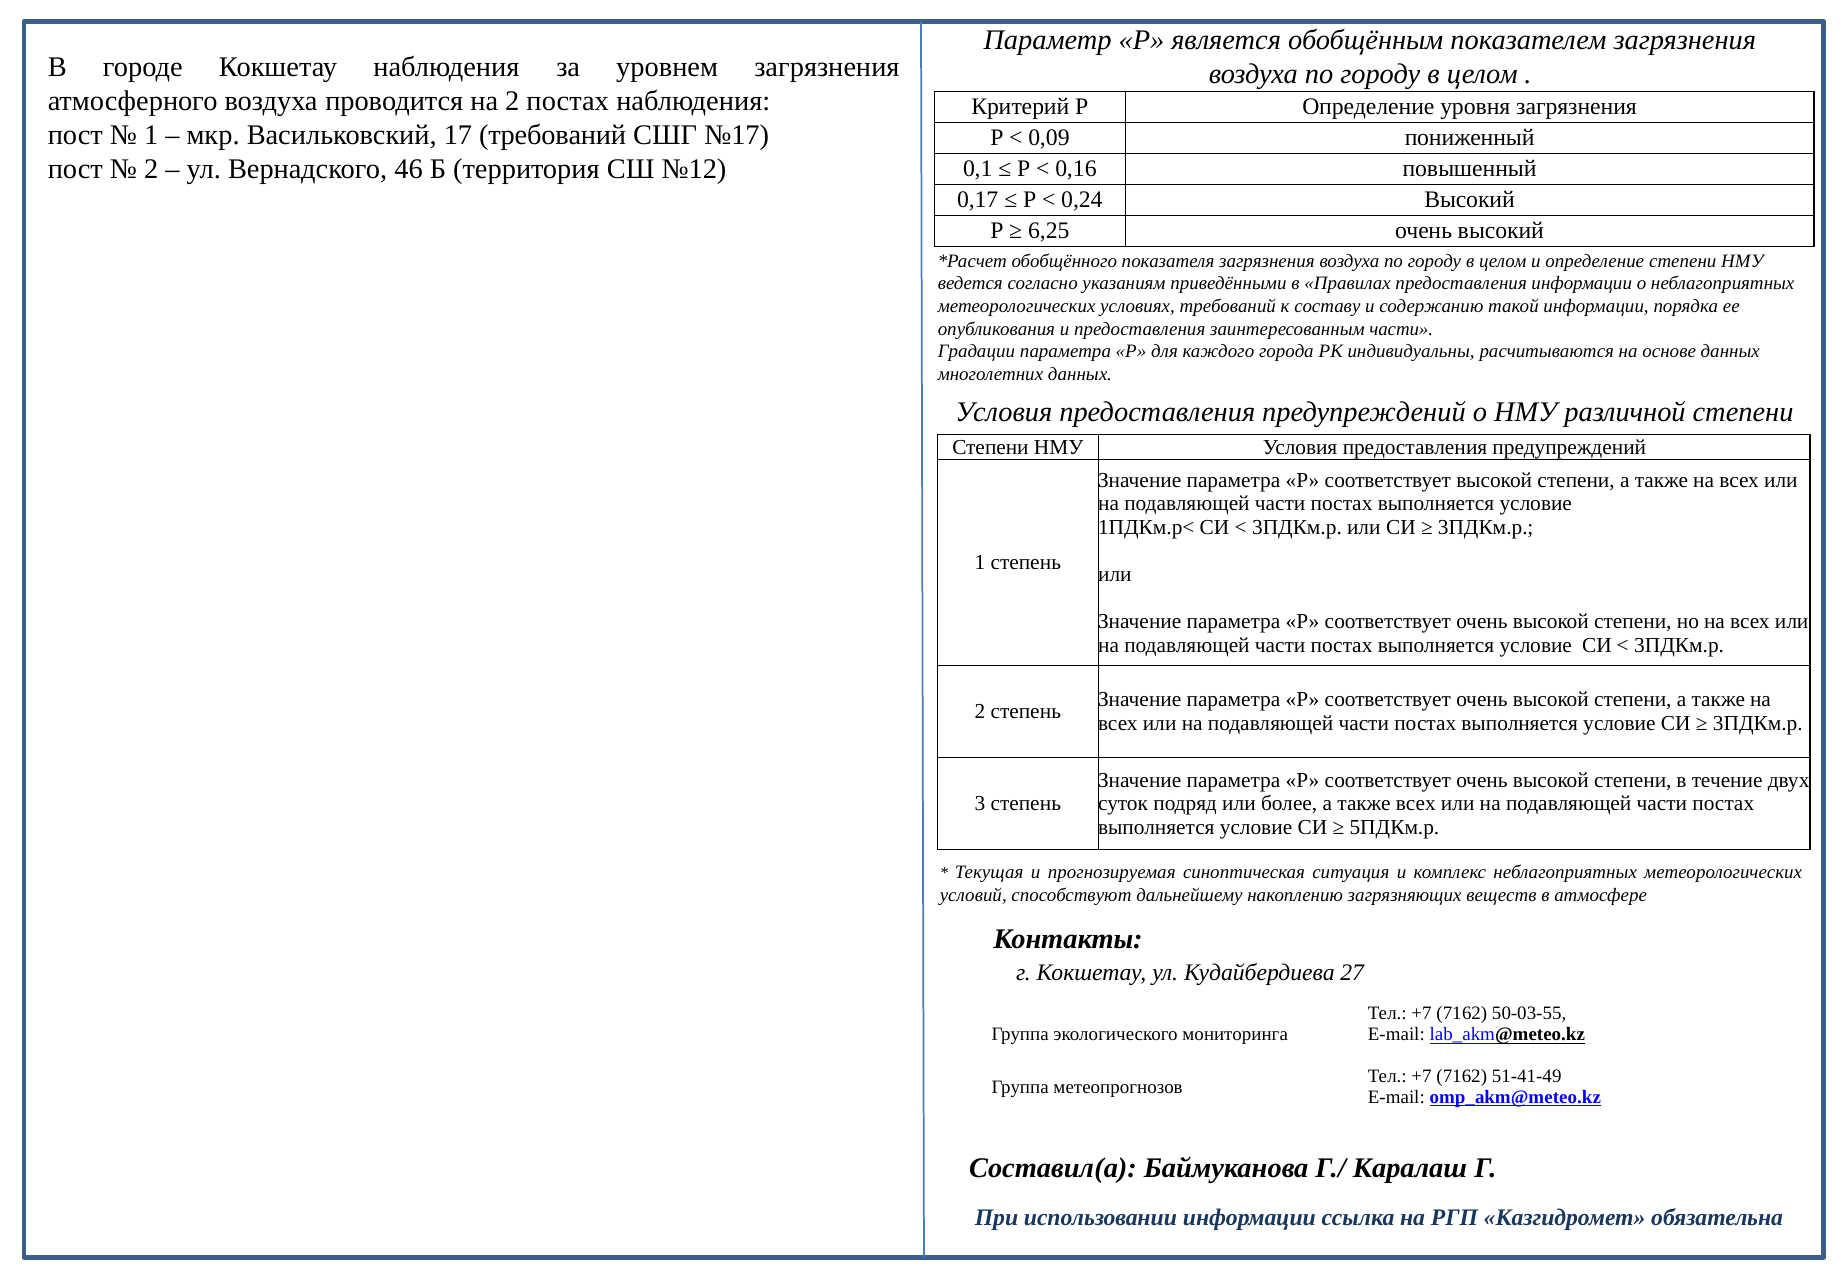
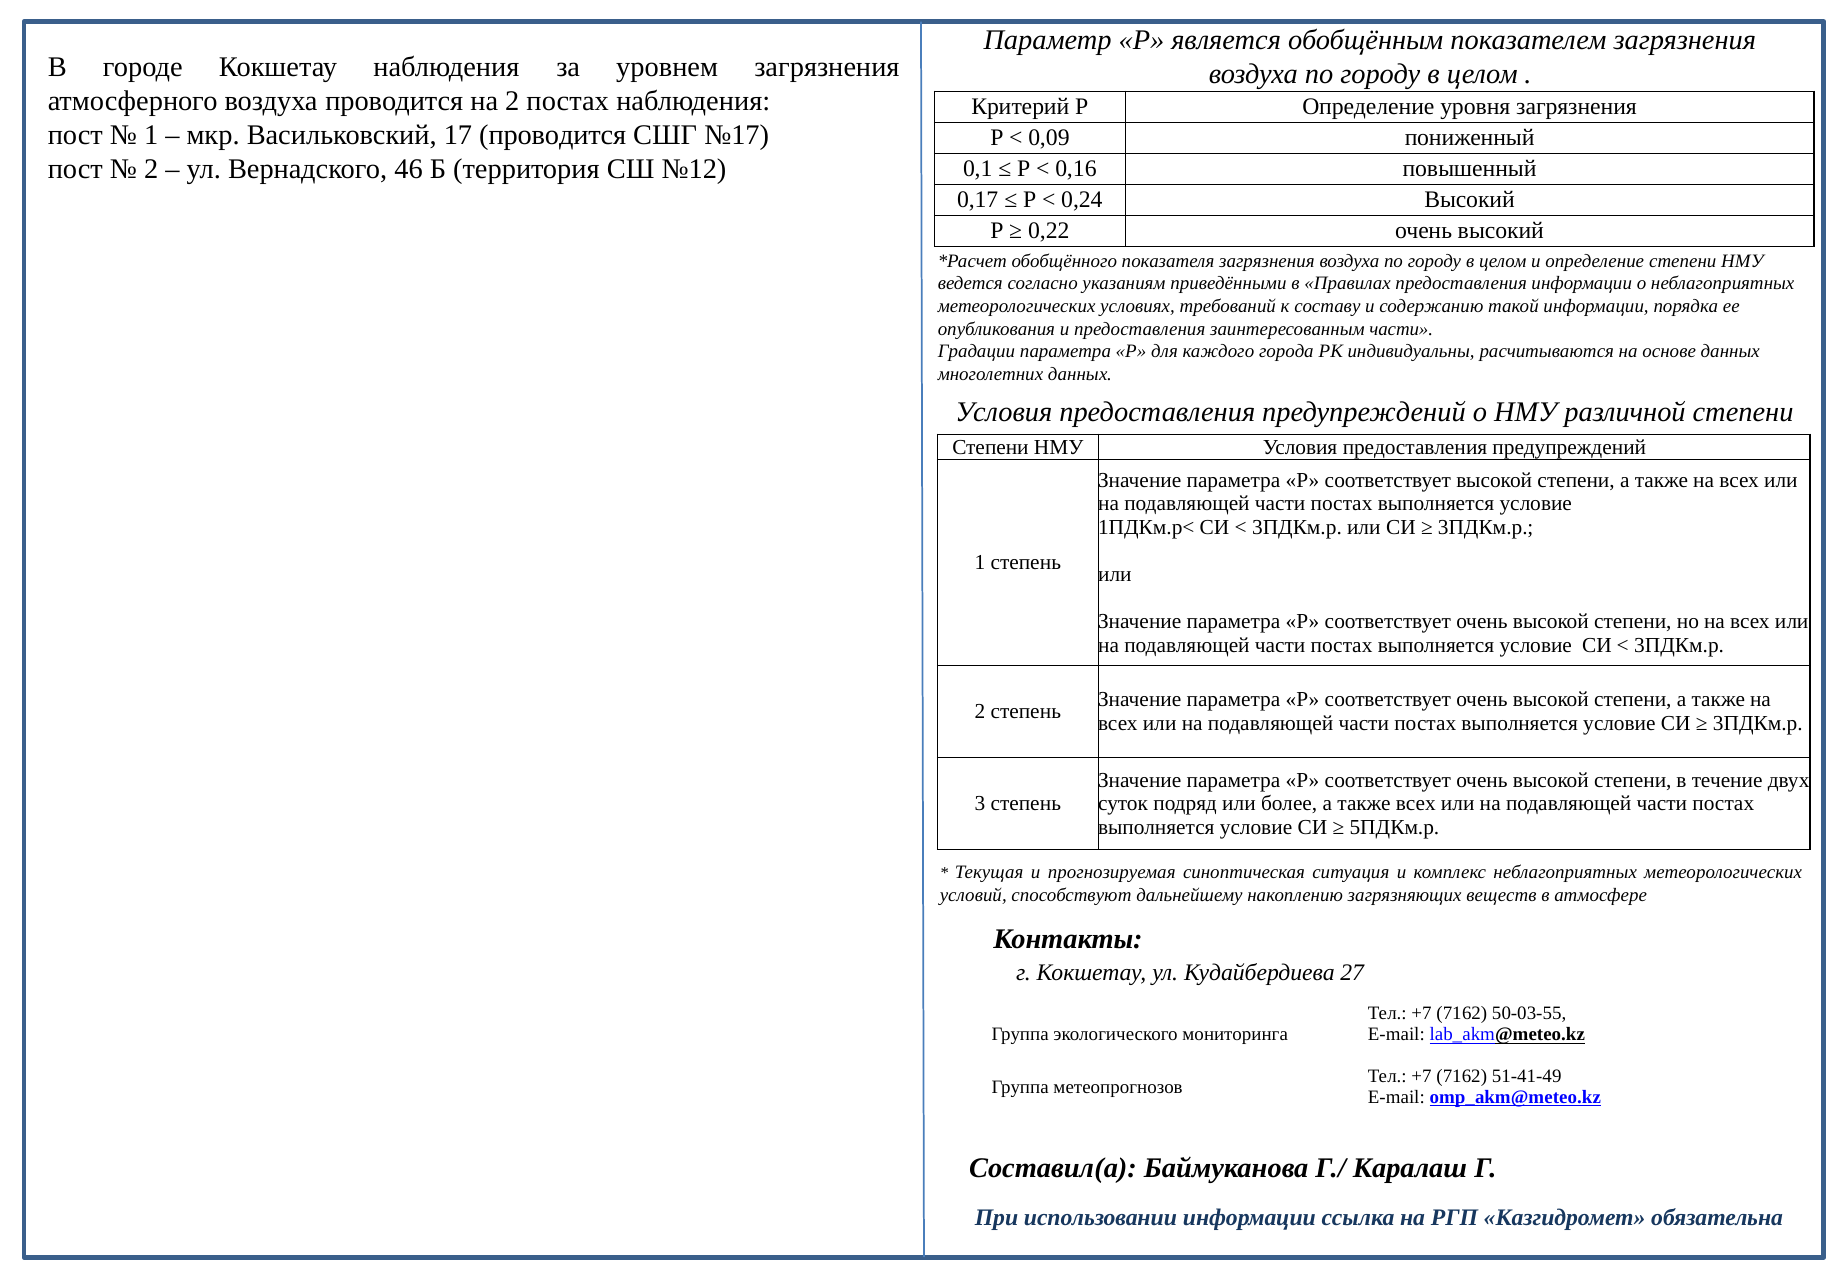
17 требований: требований -> проводится (553, 136)
6,25: 6,25 -> 0,22 (1049, 230)
